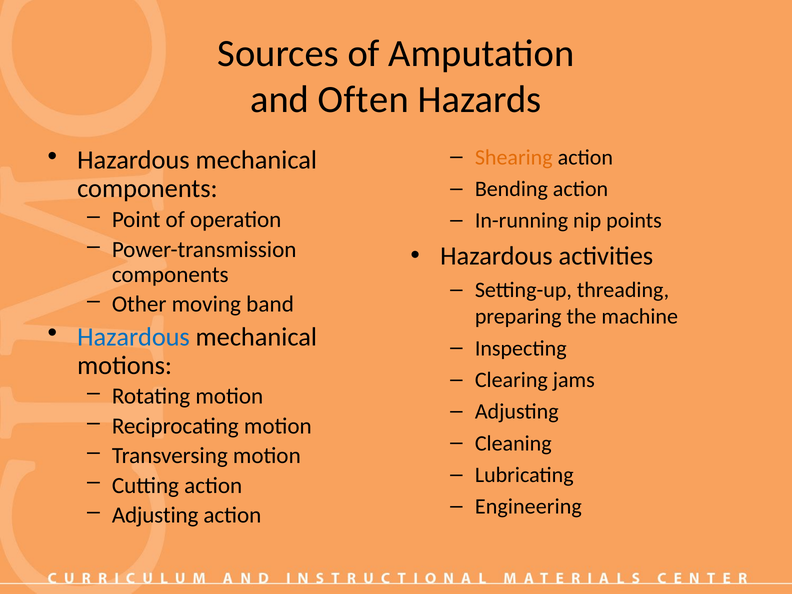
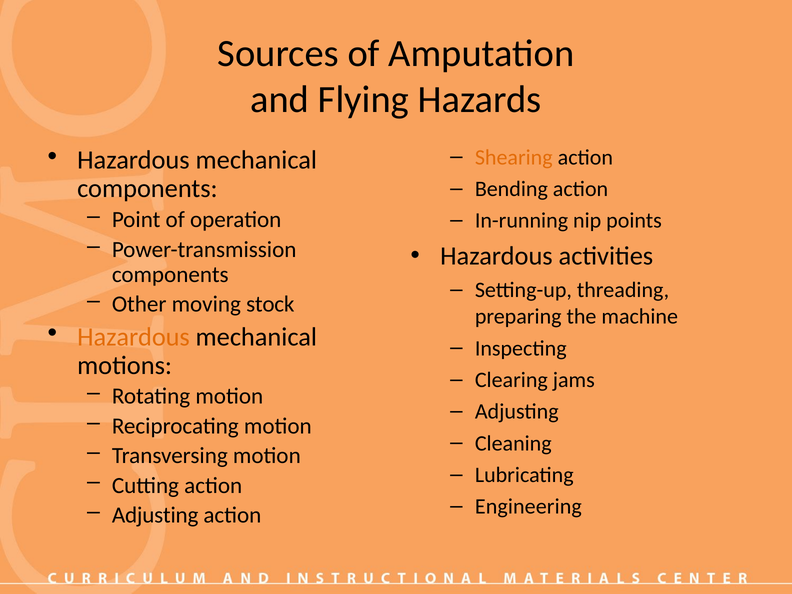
Often: Often -> Flying (363, 100)
band: band -> stock (270, 304)
Hazardous colour: blue -> orange (134, 337)
